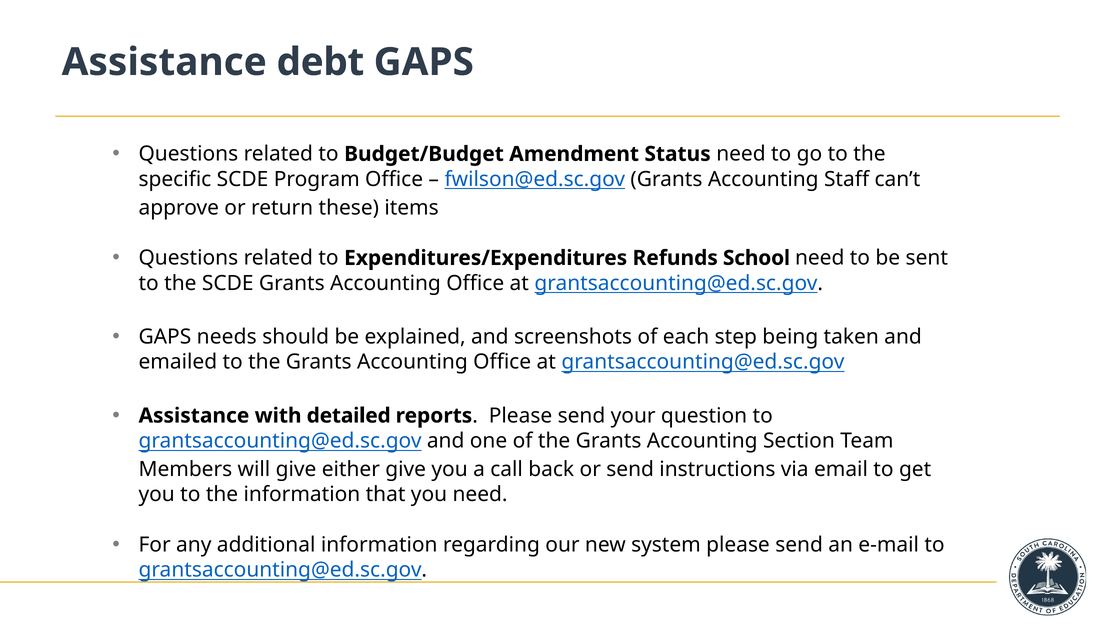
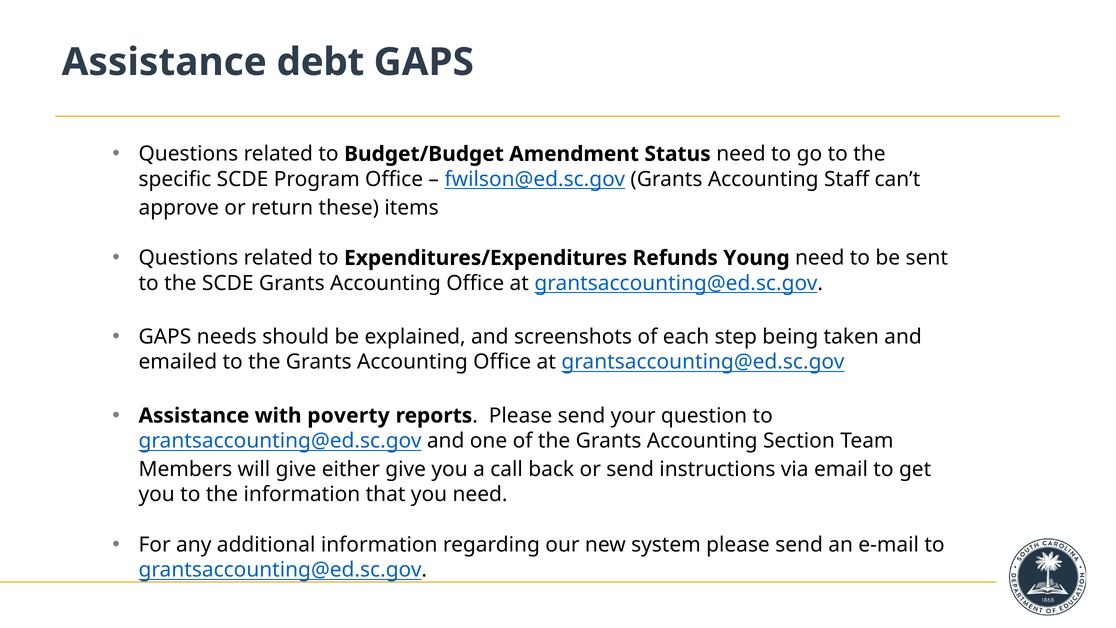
School: School -> Young (756, 258)
detailed: detailed -> poverty (348, 416)
